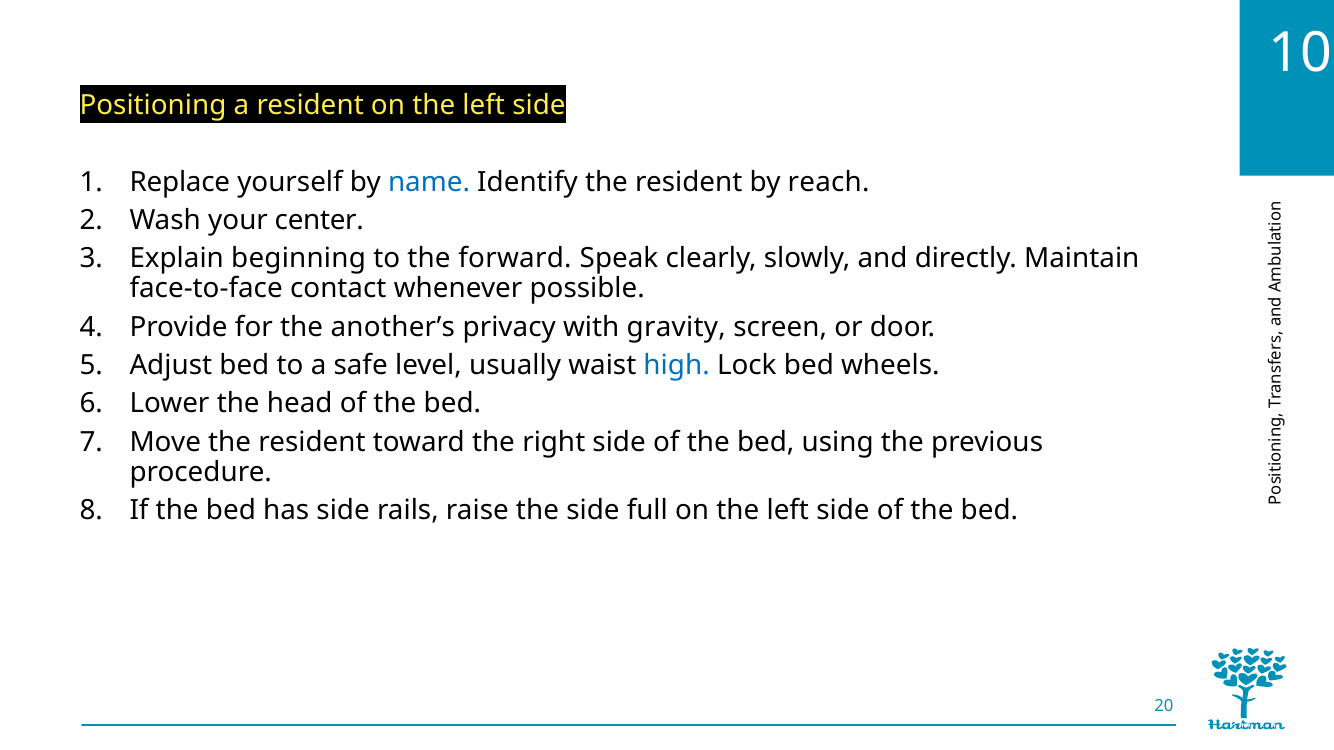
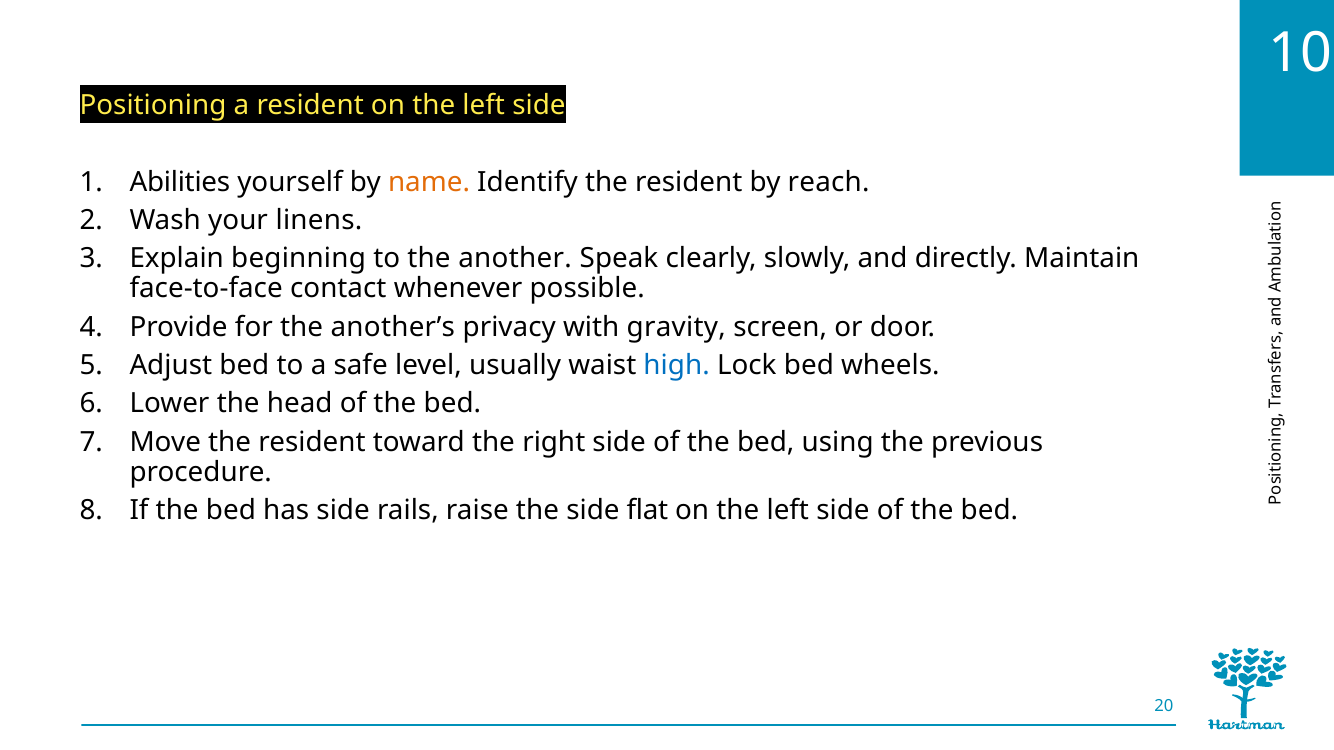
Replace: Replace -> Abilities (180, 182)
name colour: blue -> orange (429, 182)
center: center -> linens (319, 220)
forward: forward -> another (515, 259)
full: full -> flat (647, 511)
